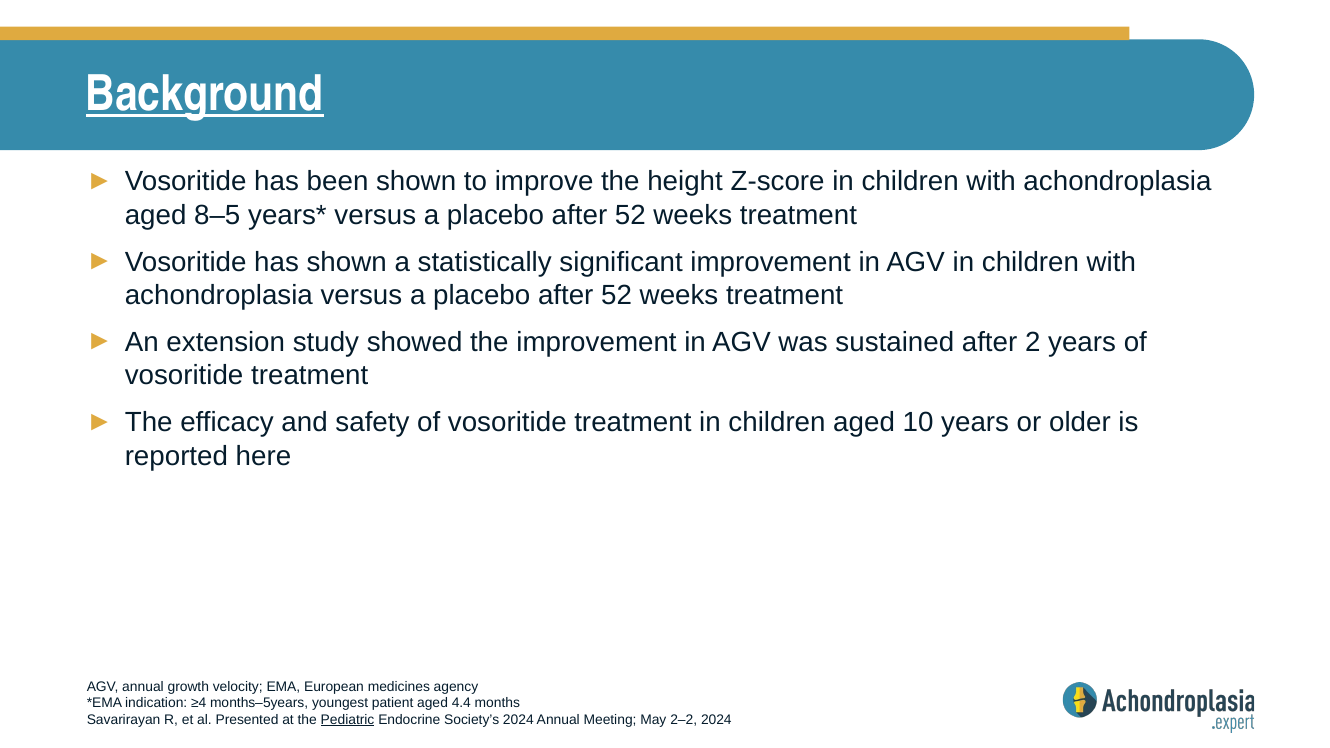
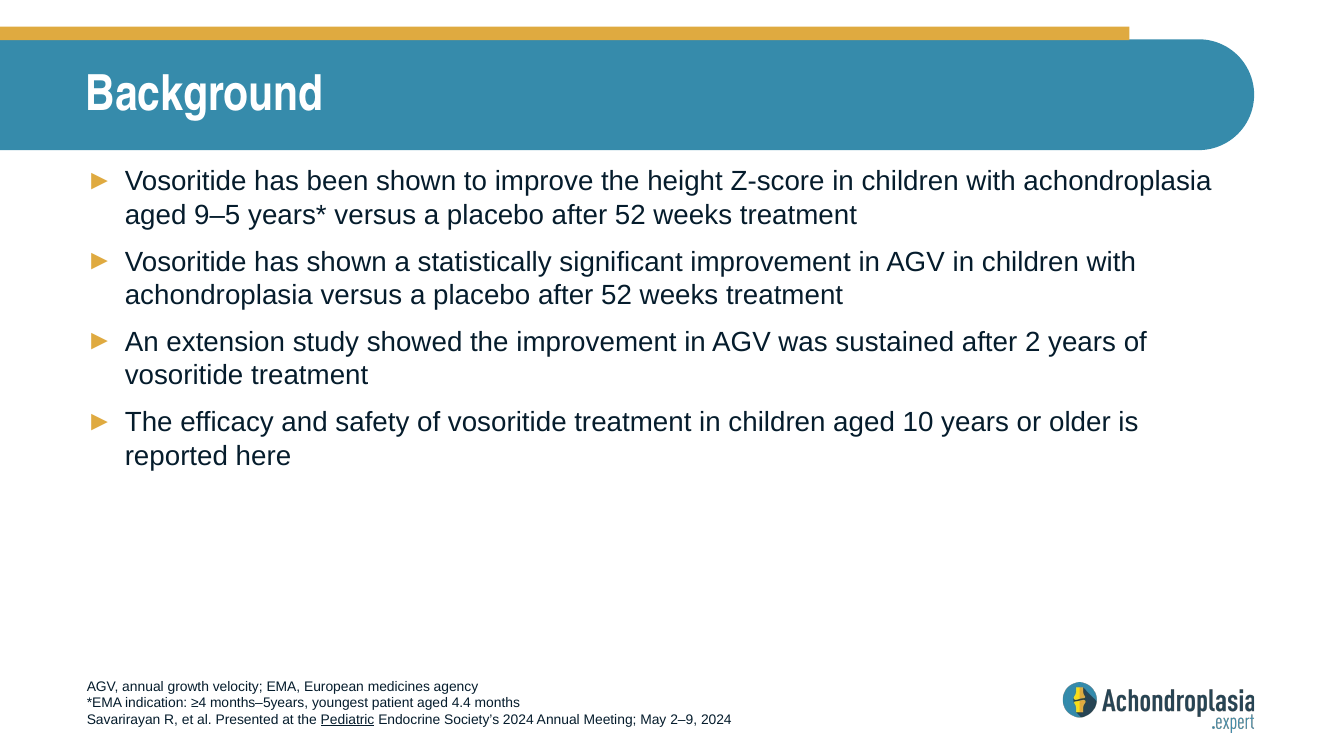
Background underline: present -> none (205, 94)
8–5: 8–5 -> 9–5 (217, 215)
2–2: 2–2 -> 2–9 (684, 720)
